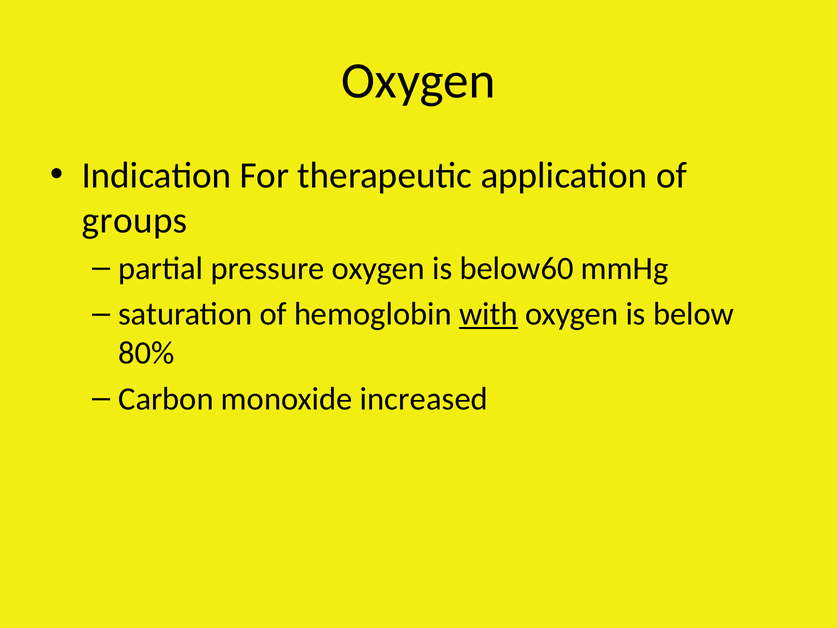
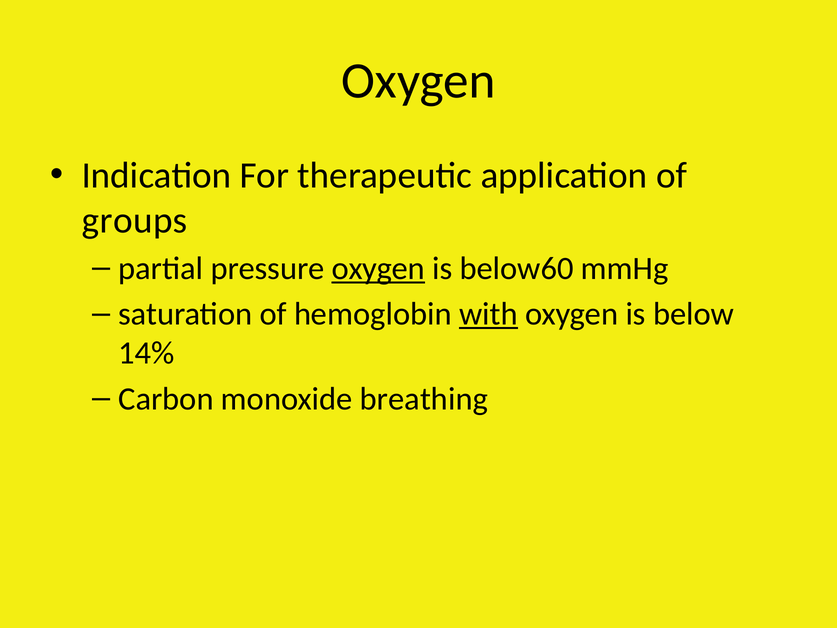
oxygen underline: none -> present (378, 268)
80%: 80% -> 14% (146, 353)
increased: increased -> breathing (424, 399)
